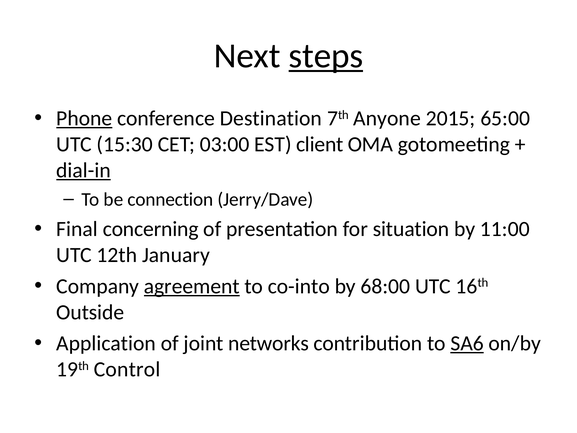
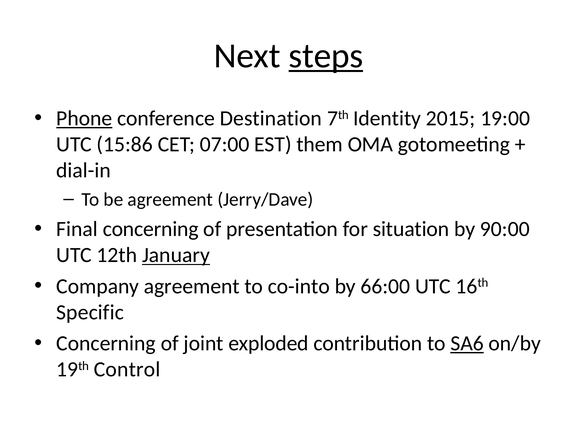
Anyone: Anyone -> Identity (387, 118)
65:00: 65:00 -> 19:00 (505, 118)
15:30: 15:30 -> 15:86 (125, 144)
03:00: 03:00 -> 07:00 (225, 144)
client: client -> them (320, 144)
dial-in underline: present -> none (84, 170)
be connection: connection -> agreement (170, 199)
11:00: 11:00 -> 90:00 (505, 229)
January underline: none -> present (176, 255)
agreement underline: present -> none (192, 286)
68:00: 68:00 -> 66:00 (385, 286)
Outside: Outside -> Specific (90, 312)
Application: Application -> Concerning (106, 343)
networks: networks -> exploded (269, 343)
